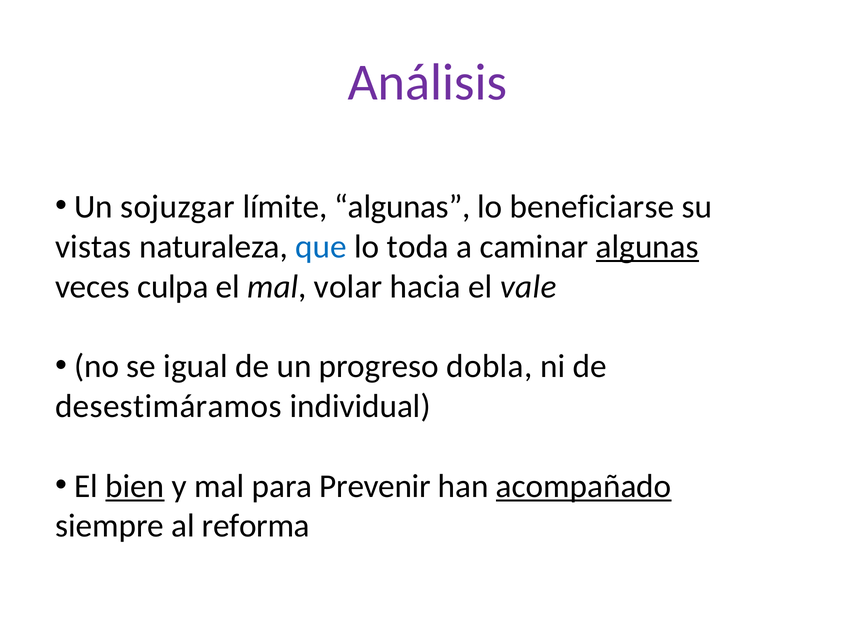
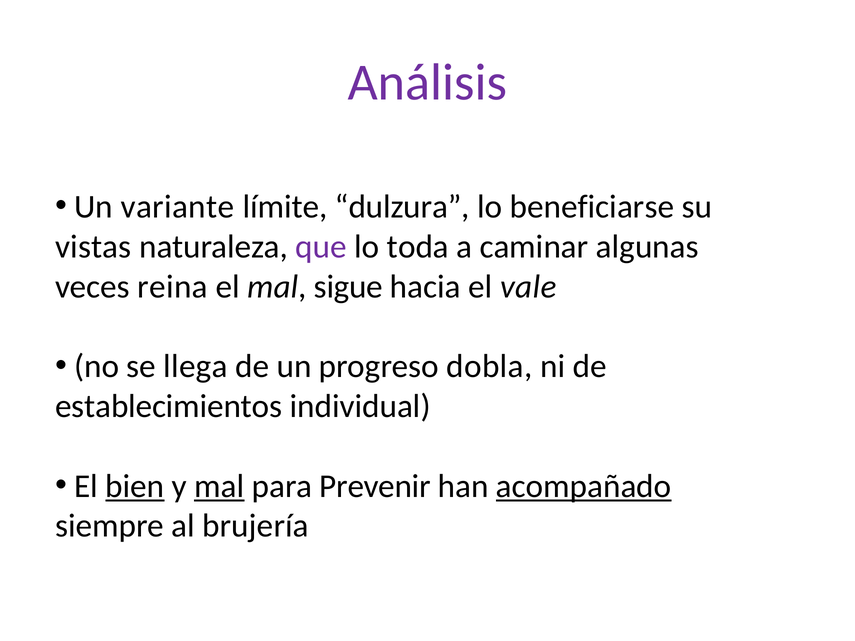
sojuzgar: sojuzgar -> variante (178, 207)
límite algunas: algunas -> dulzura (402, 207)
que colour: blue -> purple (321, 247)
algunas underline: present -> none (647, 247)
culpa: culpa -> reina (173, 287)
volar: volar -> sigue (348, 287)
igual: igual -> llega (196, 367)
desestimáramos: desestimáramos -> establecimientos (169, 406)
mal underline: none -> present (219, 486)
reforma: reforma -> brujería (256, 526)
